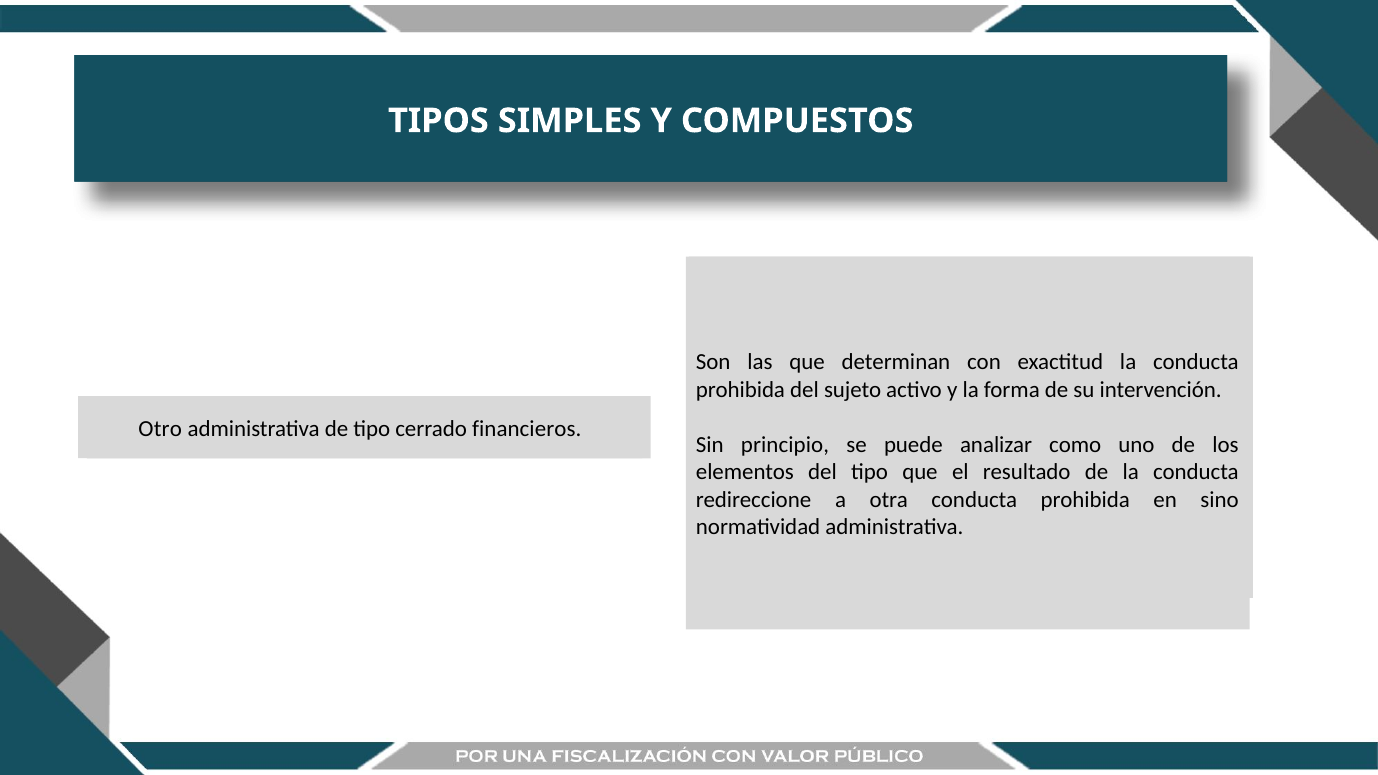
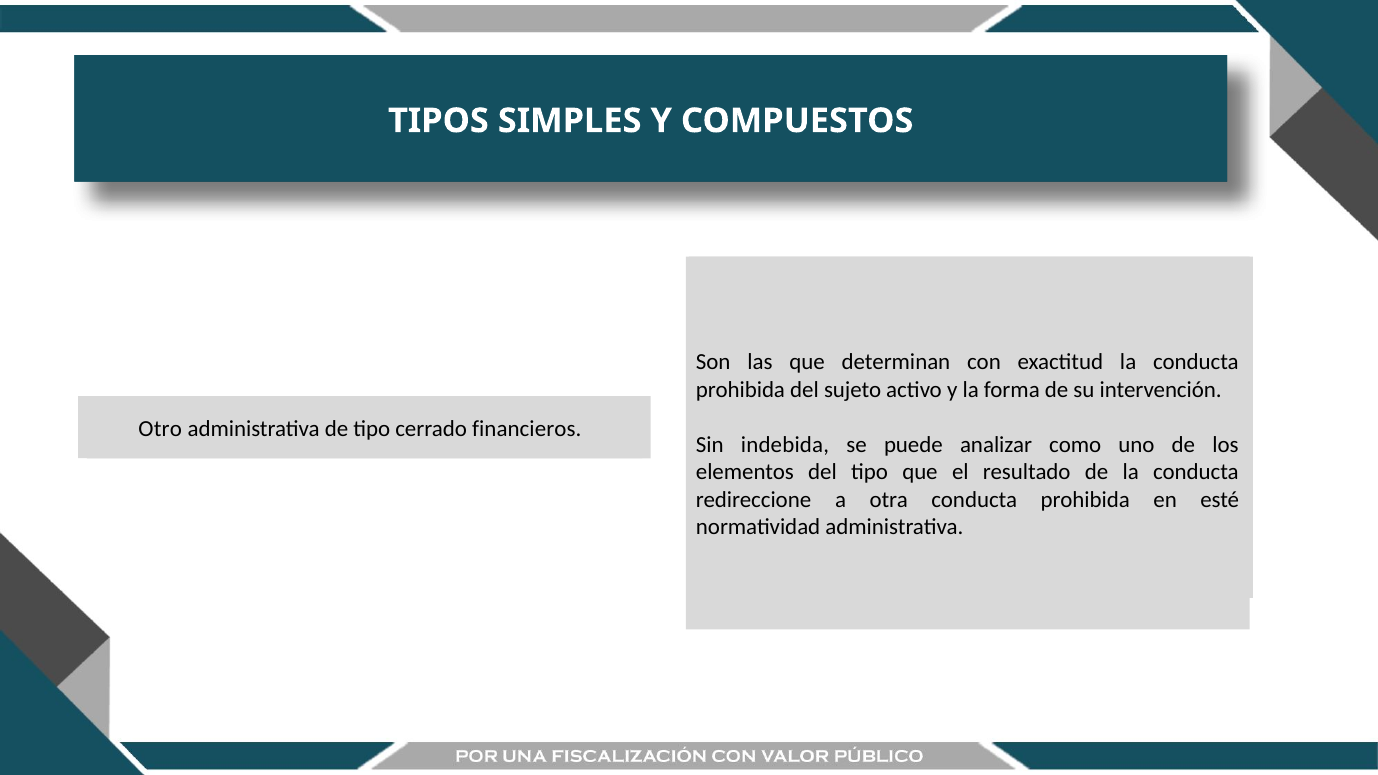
principio: principio -> indebida (785, 445)
sino: sino -> esté (1220, 500)
